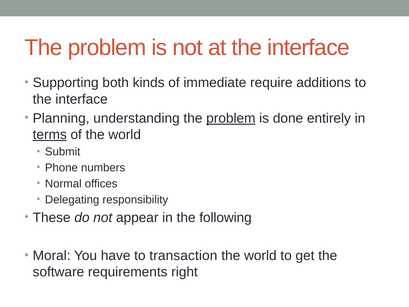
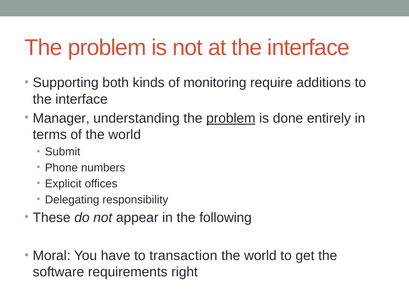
immediate: immediate -> monitoring (215, 83)
Planning: Planning -> Manager (61, 118)
terms underline: present -> none (50, 135)
Normal: Normal -> Explicit (63, 184)
